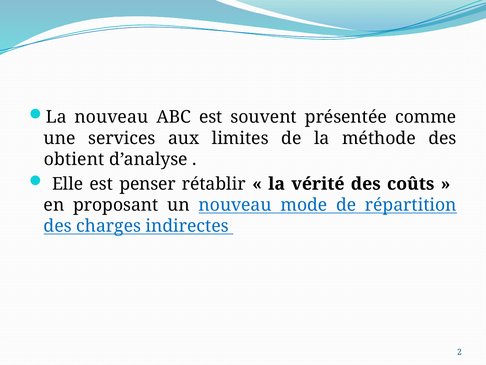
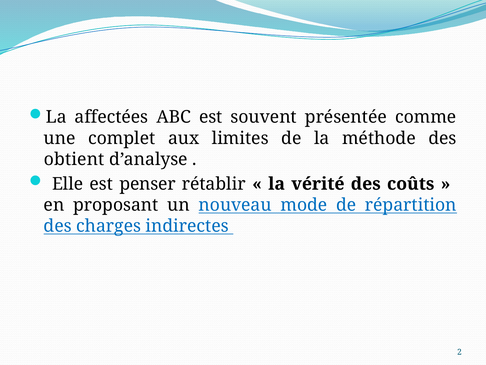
La nouveau: nouveau -> affectées (111, 117)
services: services -> complet (122, 138)
